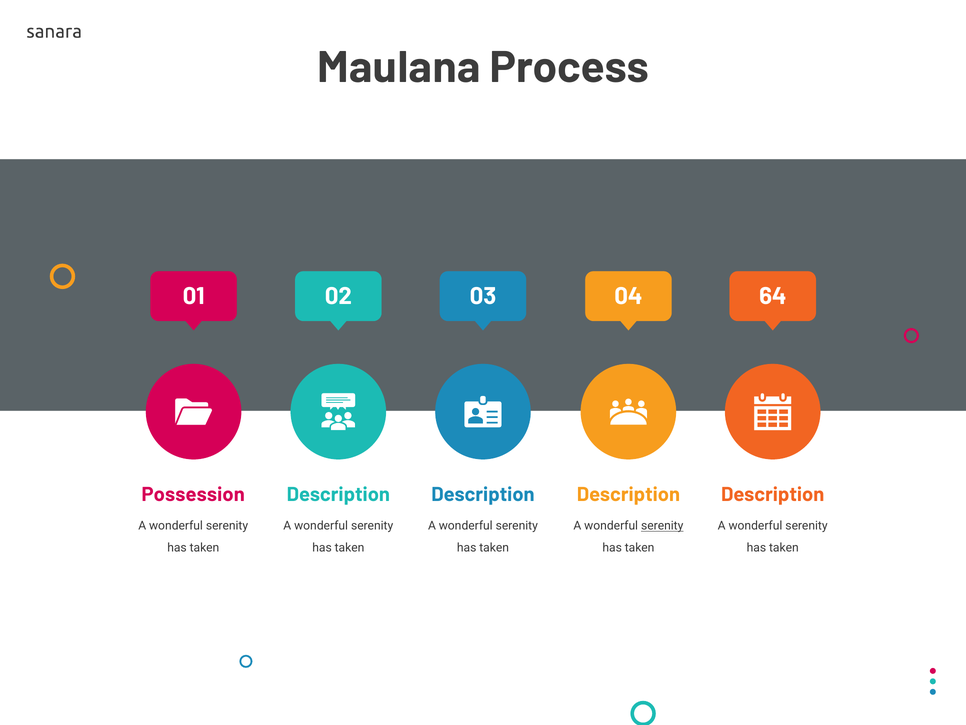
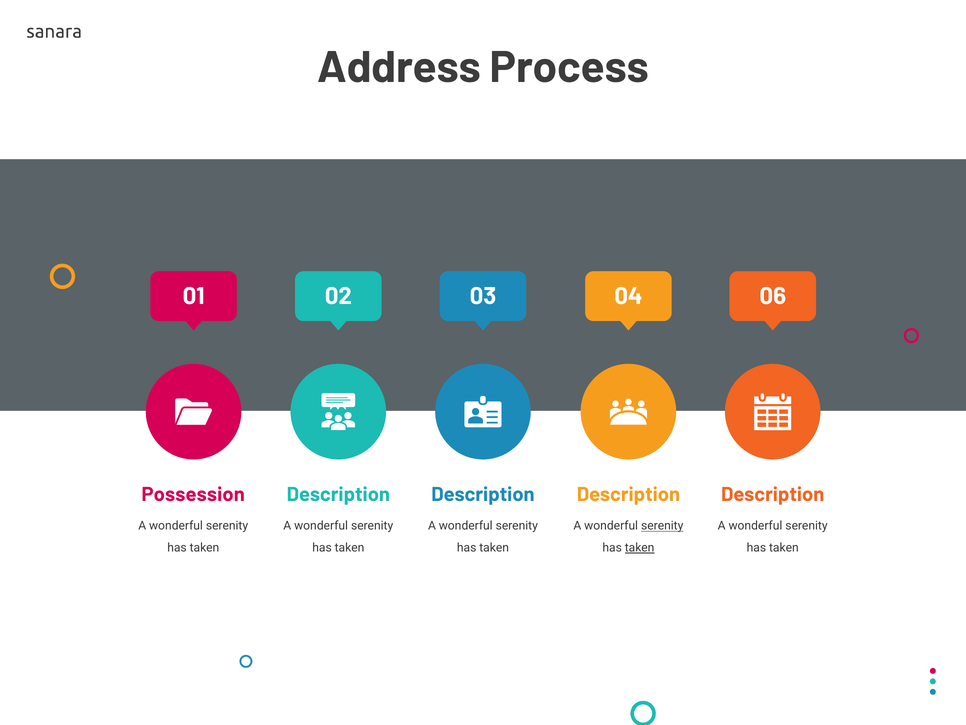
Maulana: Maulana -> Address (399, 68)
64: 64 -> 06 (773, 296)
taken underline: none -> present (640, 547)
